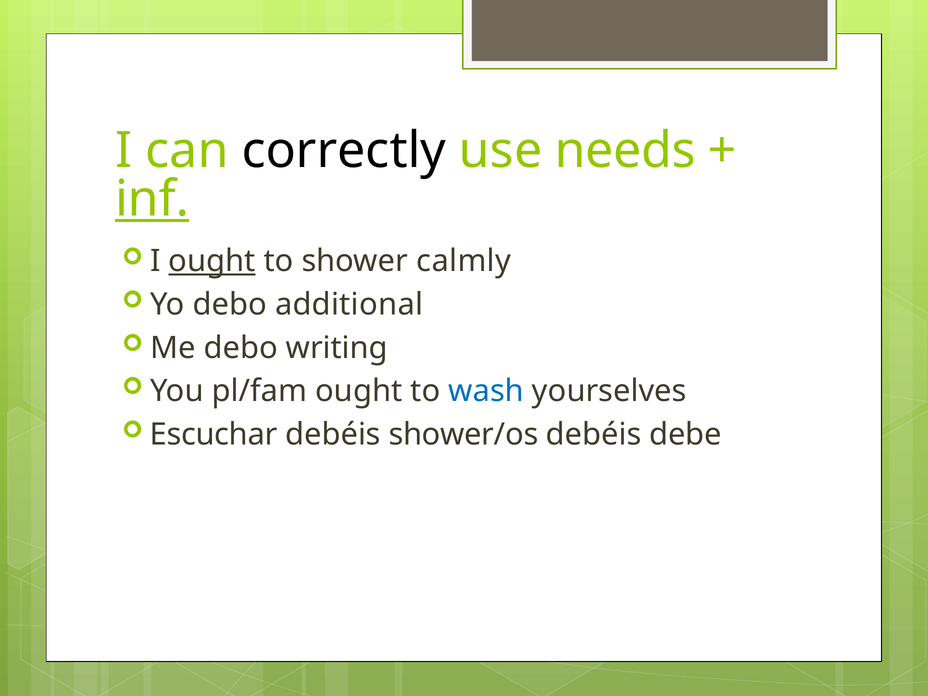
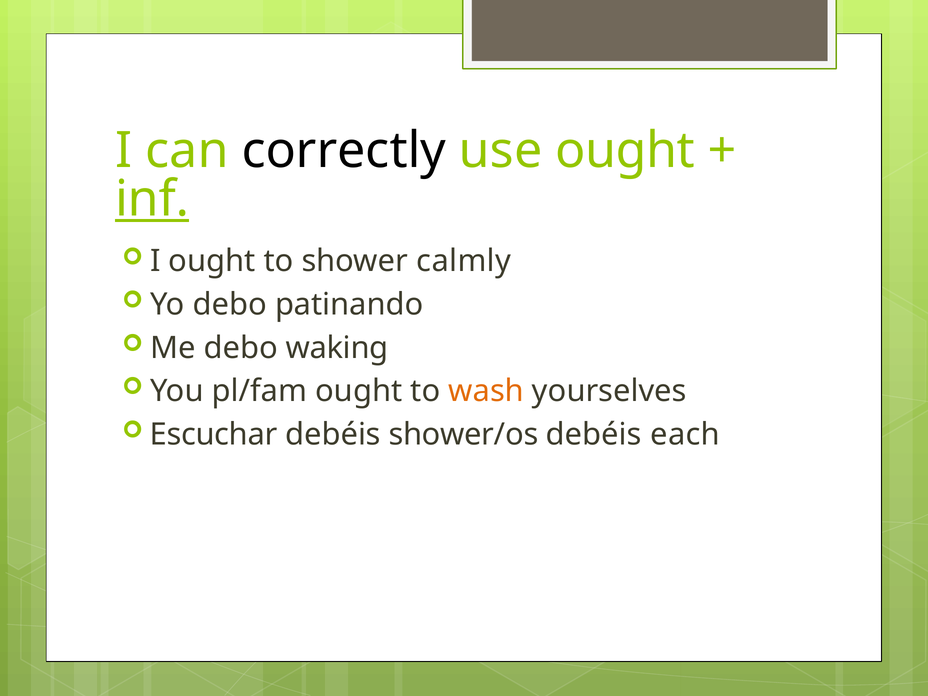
use needs: needs -> ought (625, 151)
ought underline: present -> none (212, 261)
additional: additional -> patinando (349, 305)
writing: writing -> waking (337, 348)
wash colour: blue -> orange (486, 391)
debe: debe -> each (685, 434)
